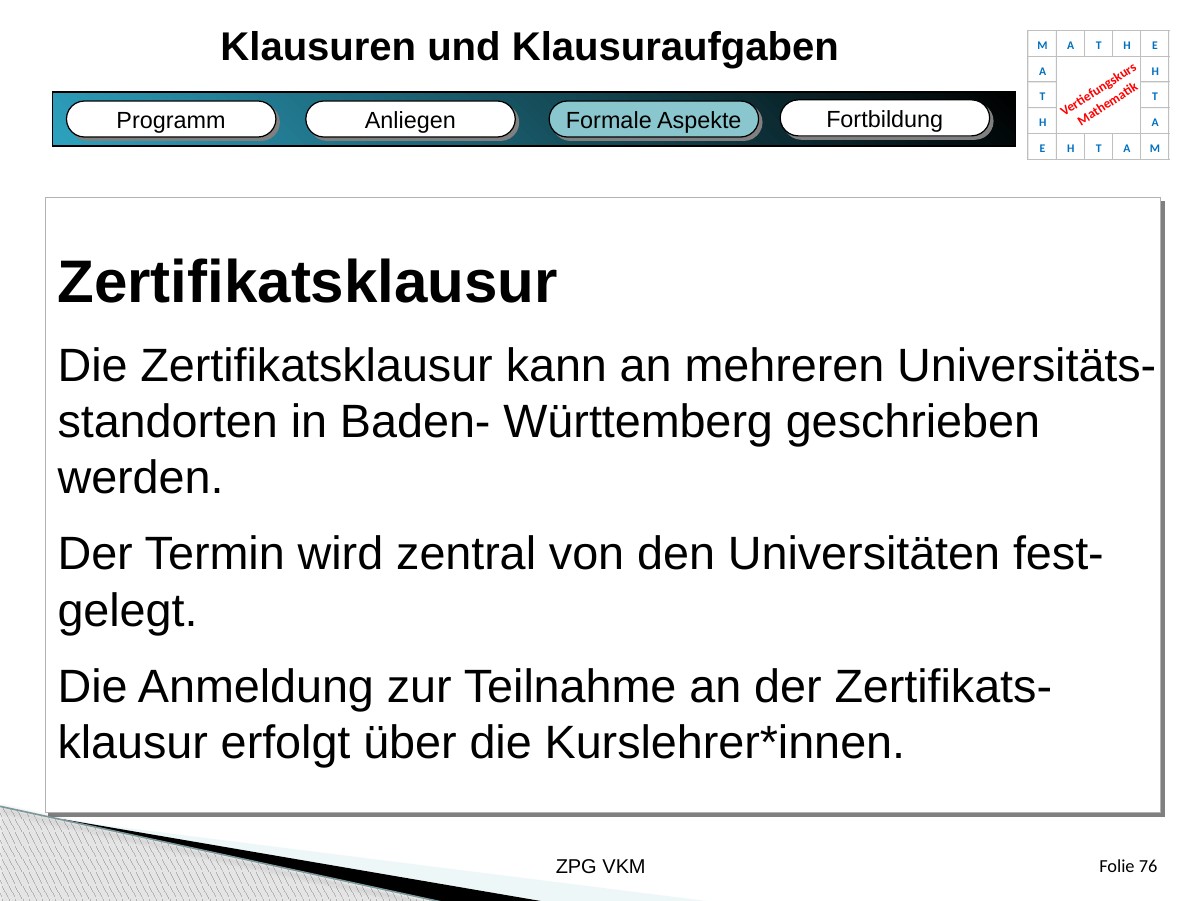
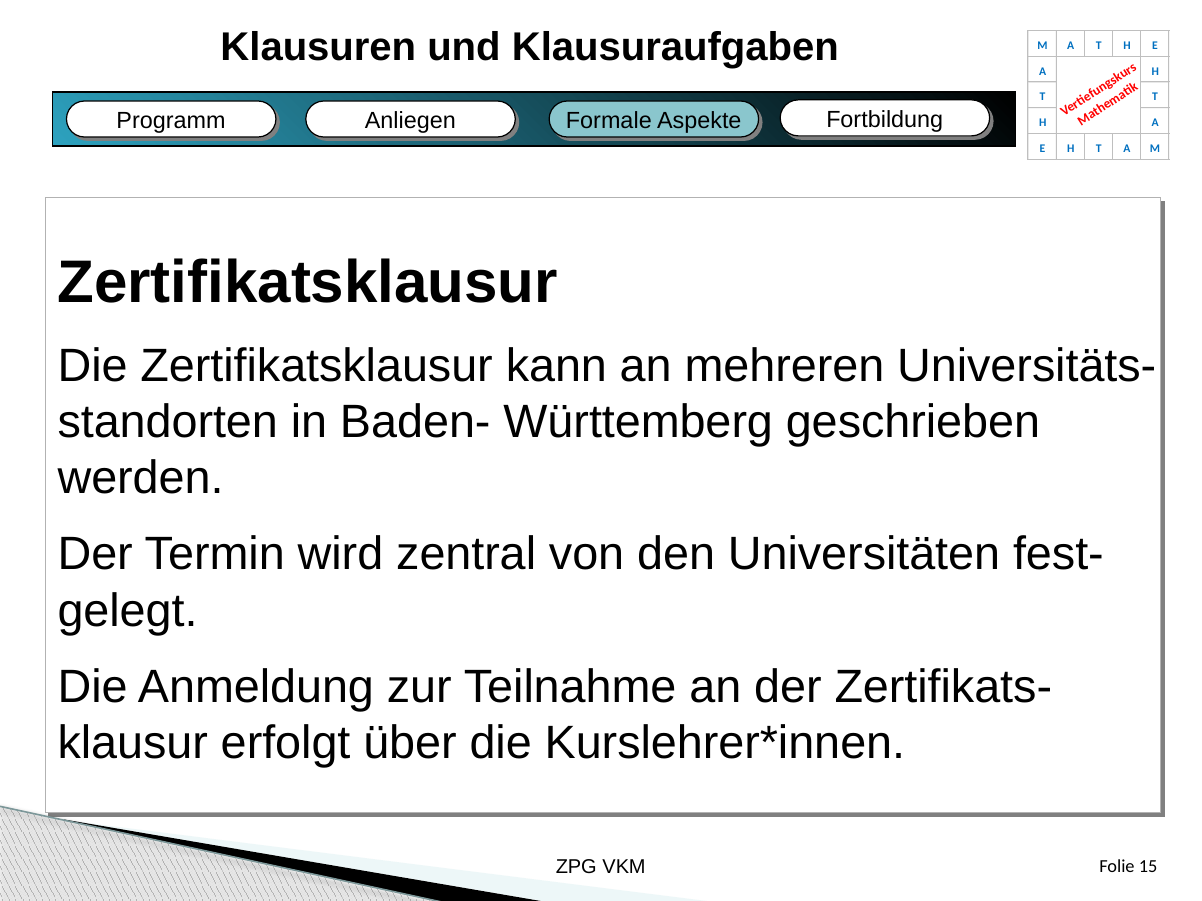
76: 76 -> 15 (1148, 866)
